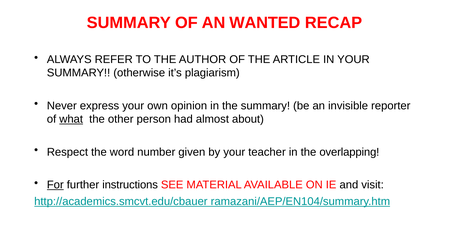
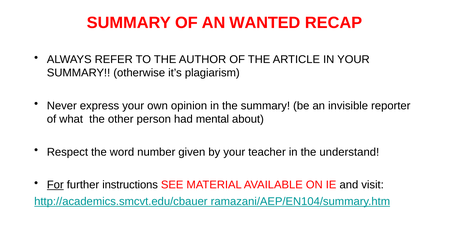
what underline: present -> none (71, 119)
almost: almost -> mental (212, 119)
overlapping: overlapping -> understand (349, 152)
